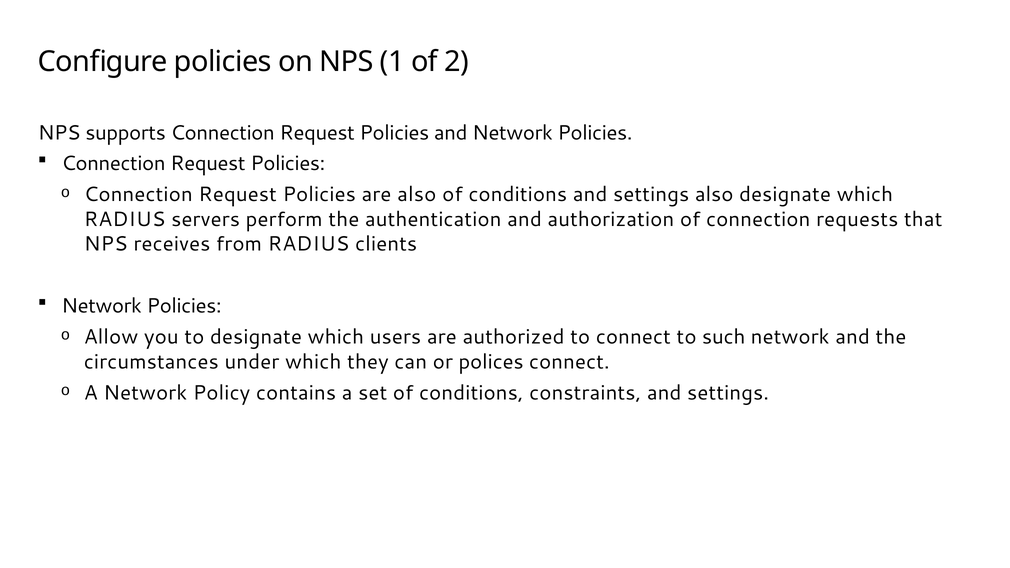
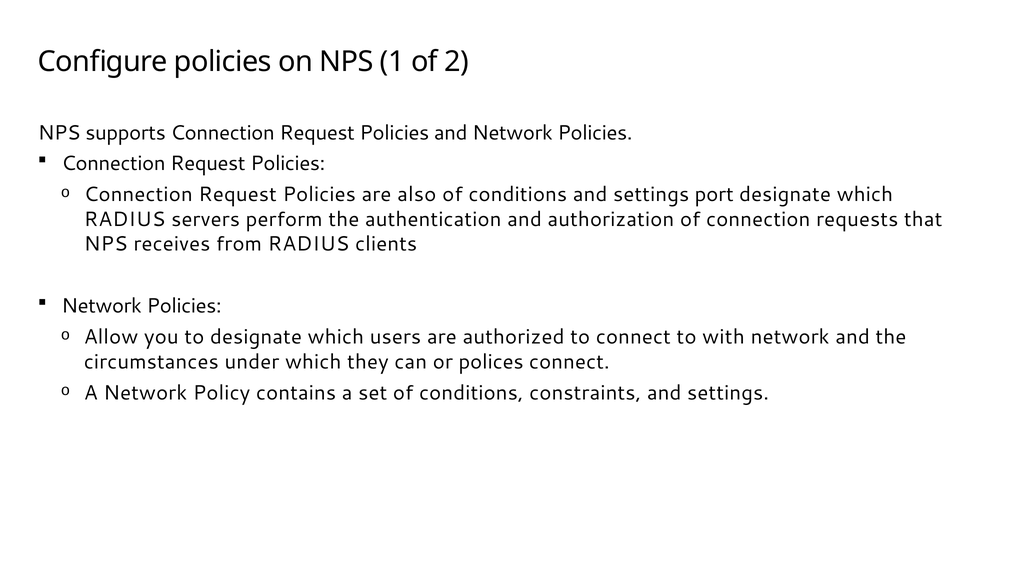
settings also: also -> port (714, 195)
such: such -> with (723, 337)
